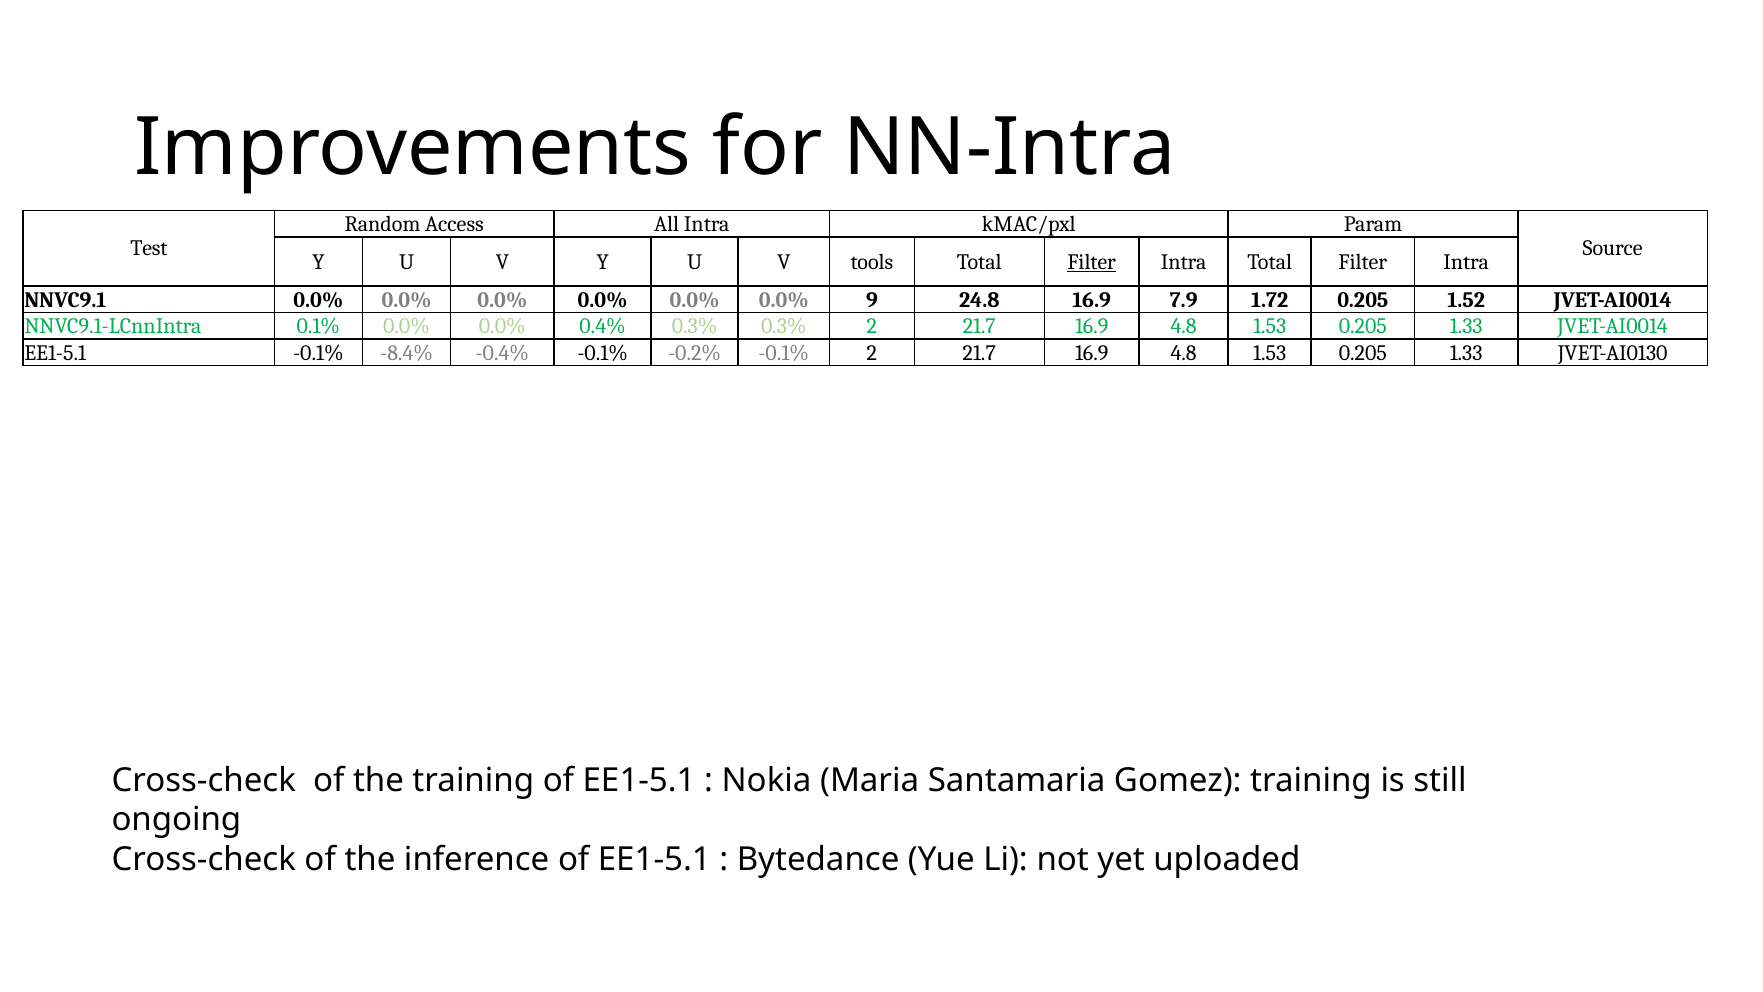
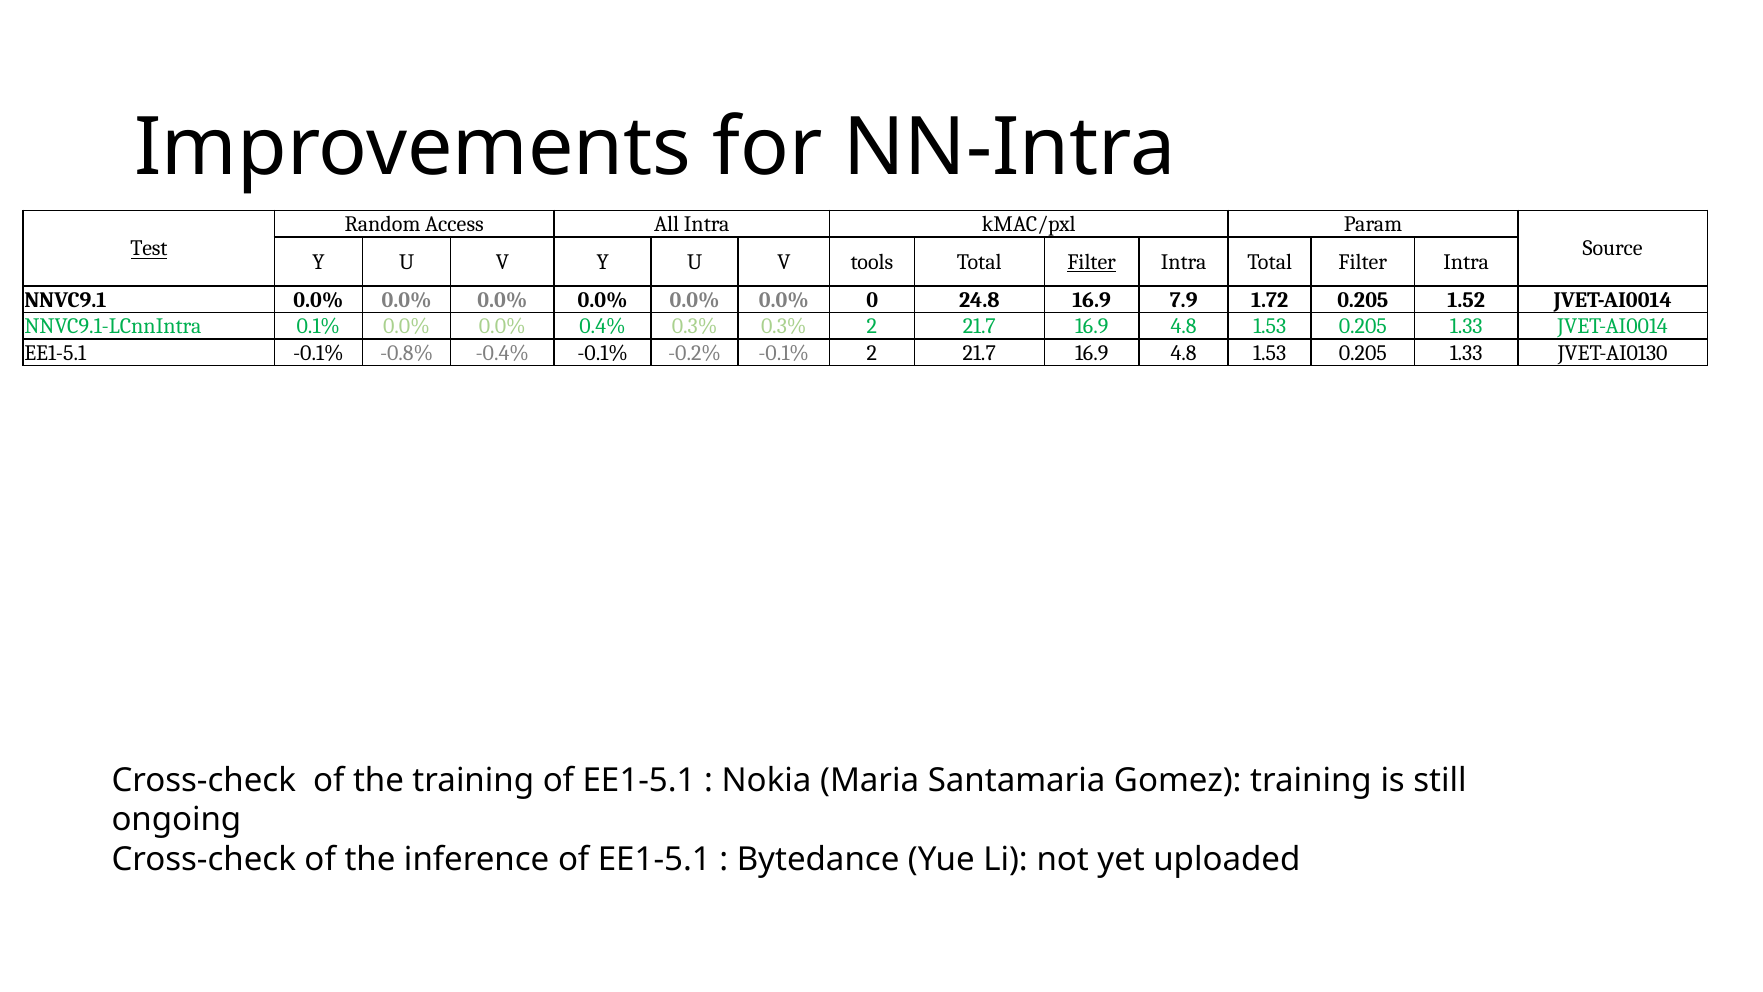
Test underline: none -> present (149, 249)
9: 9 -> 0 (872, 300)
-8.4%: -8.4% -> -0.8% (407, 353)
